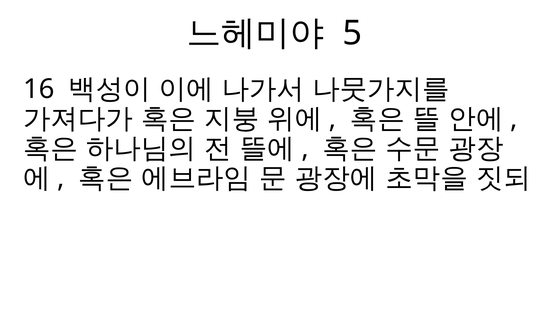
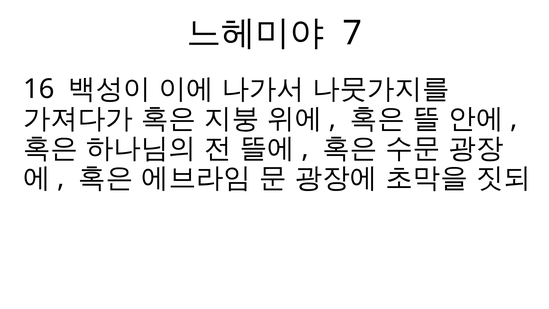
5: 5 -> 7 (352, 33)
